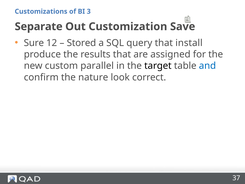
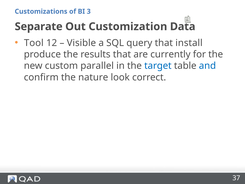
Save: Save -> Data (183, 27)
Sure: Sure -> Tool (34, 43)
Stored: Stored -> Visible (81, 43)
assigned: assigned -> currently (170, 54)
target colour: black -> blue (158, 66)
